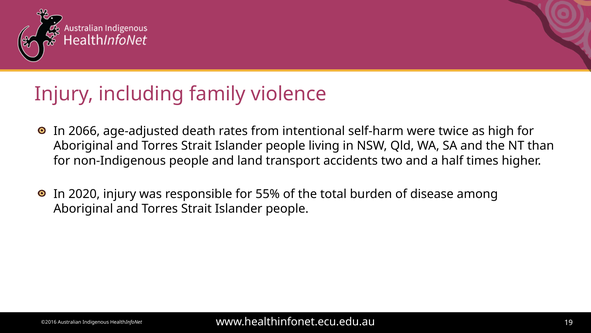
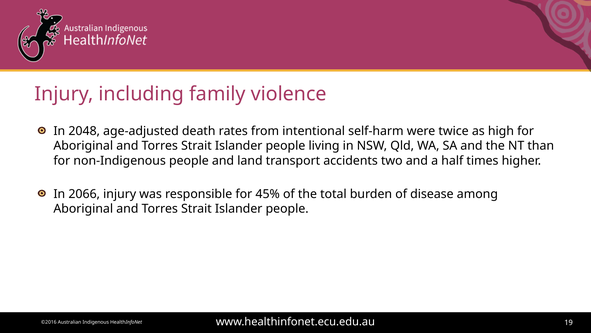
2066: 2066 -> 2048 (84, 131)
2020: 2020 -> 2066 (84, 194)
55%: 55% -> 45% (268, 194)
